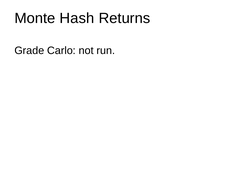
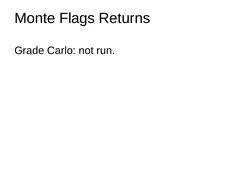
Hash: Hash -> Flags (77, 18)
